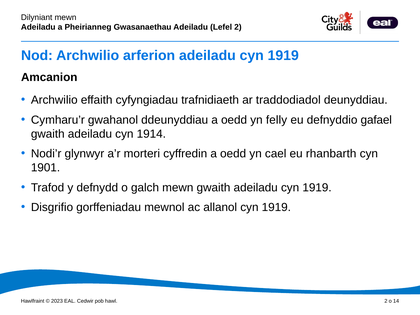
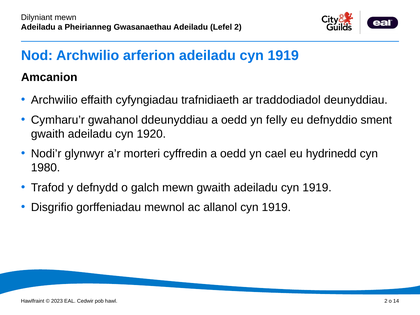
gafael: gafael -> sment (376, 120)
1914: 1914 -> 1920 (151, 134)
rhanbarth: rhanbarth -> hydrinedd (331, 154)
1901: 1901 -> 1980 (46, 168)
